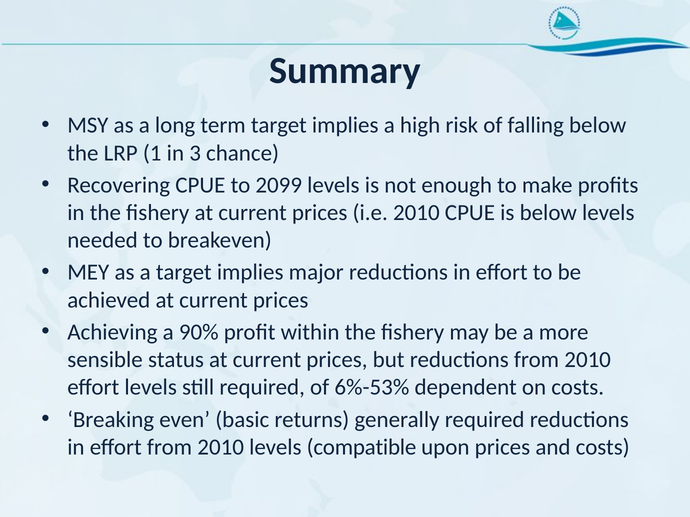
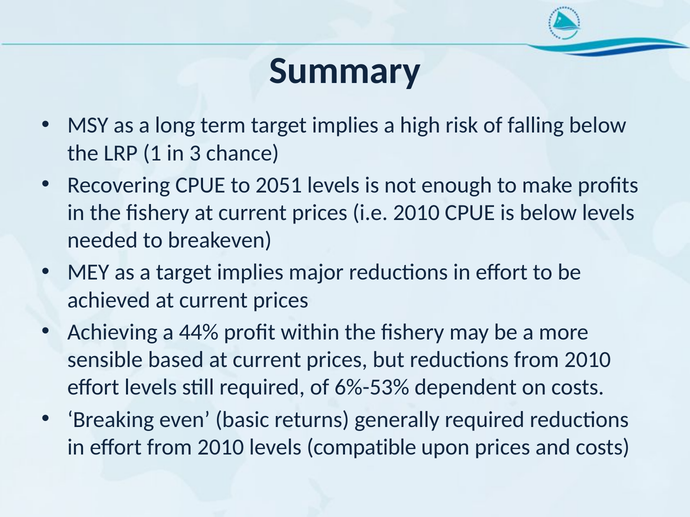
2099: 2099 -> 2051 (279, 185)
90%: 90% -> 44% (199, 332)
status: status -> based (176, 360)
